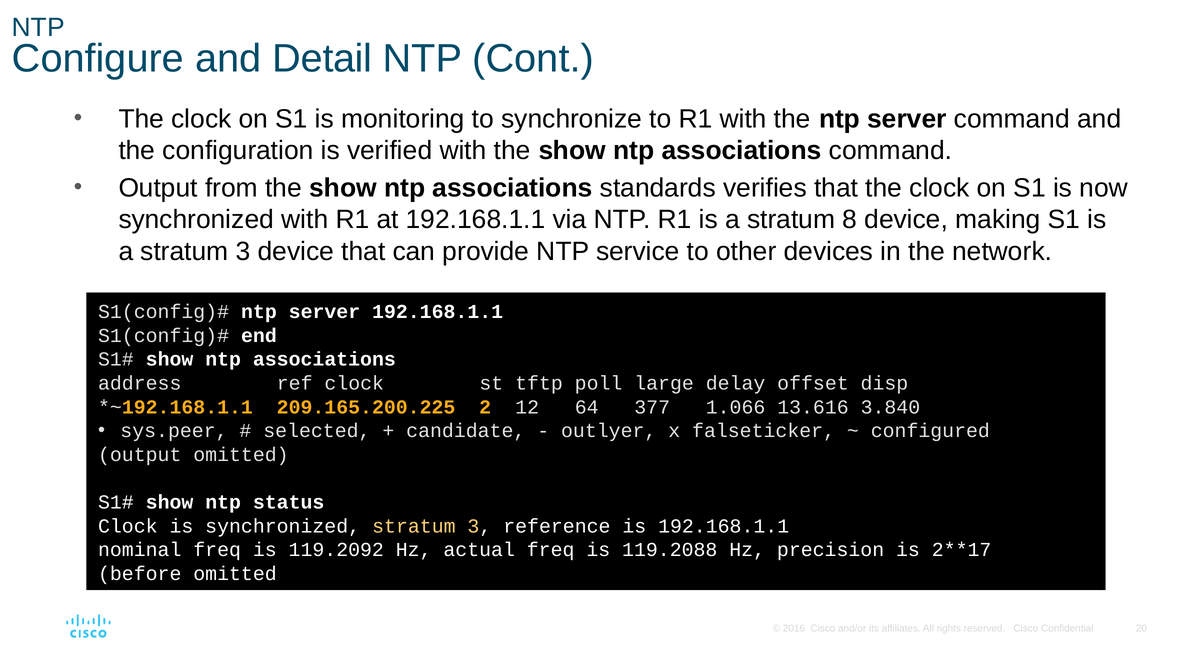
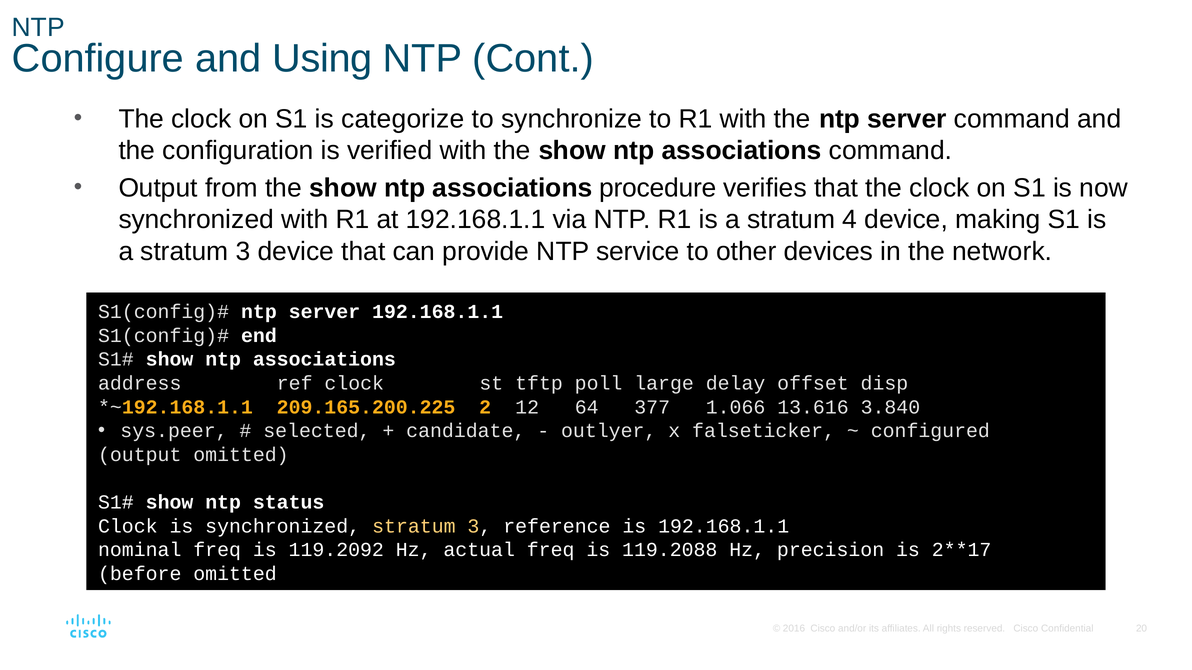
Detail: Detail -> Using (322, 59)
monitoring: monitoring -> categorize (403, 119)
standards: standards -> procedure (658, 188)
8: 8 -> 4 (850, 220)
